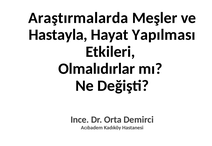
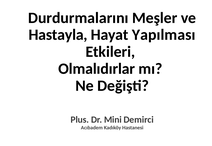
Araştırmalarda: Araştırmalarda -> Durdurmalarını (78, 18)
Ince: Ince -> Plus (80, 120)
Orta: Orta -> Mini (113, 120)
